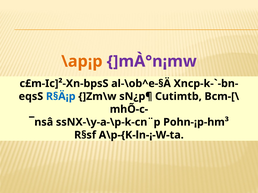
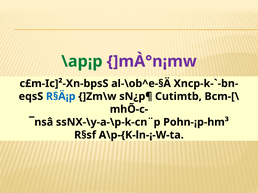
\ap¡p colour: orange -> green (82, 62)
